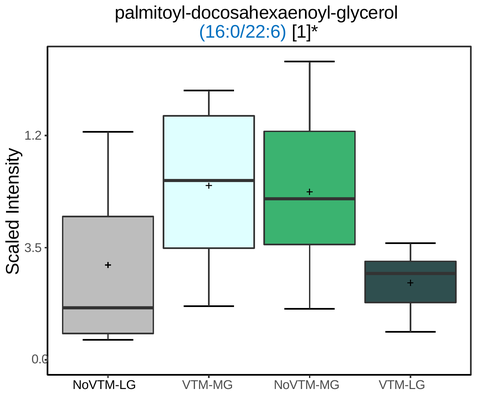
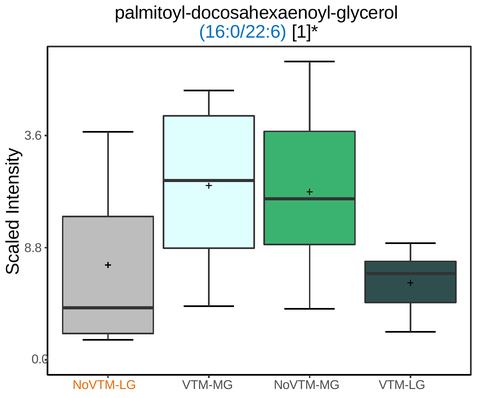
1.2: 1.2 -> 3.6 (33, 135)
3.5: 3.5 -> 8.8 (33, 248)
NoVTM-LG colour: black -> orange (104, 384)
